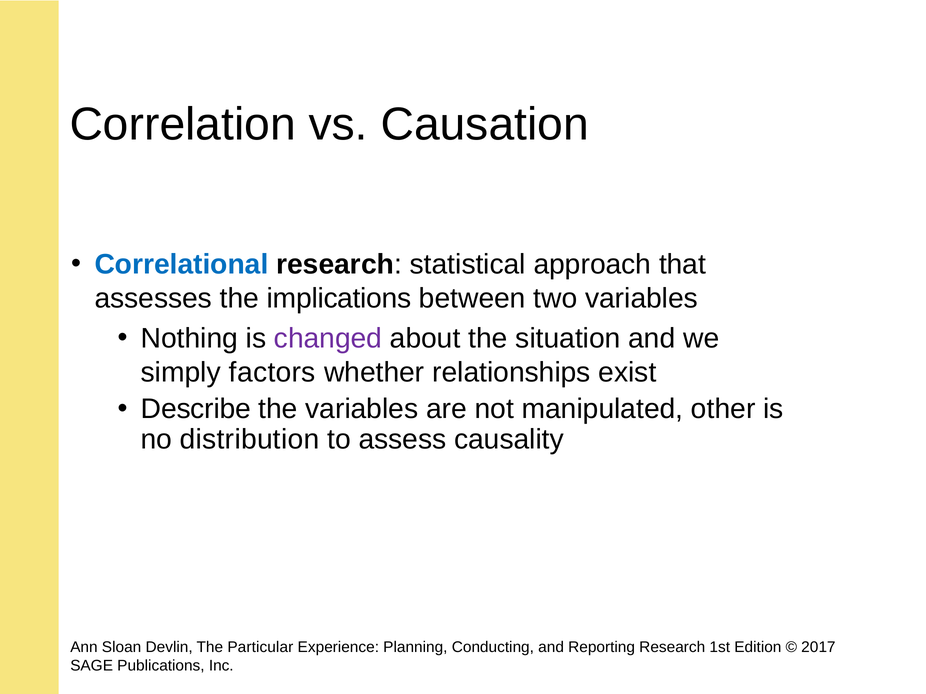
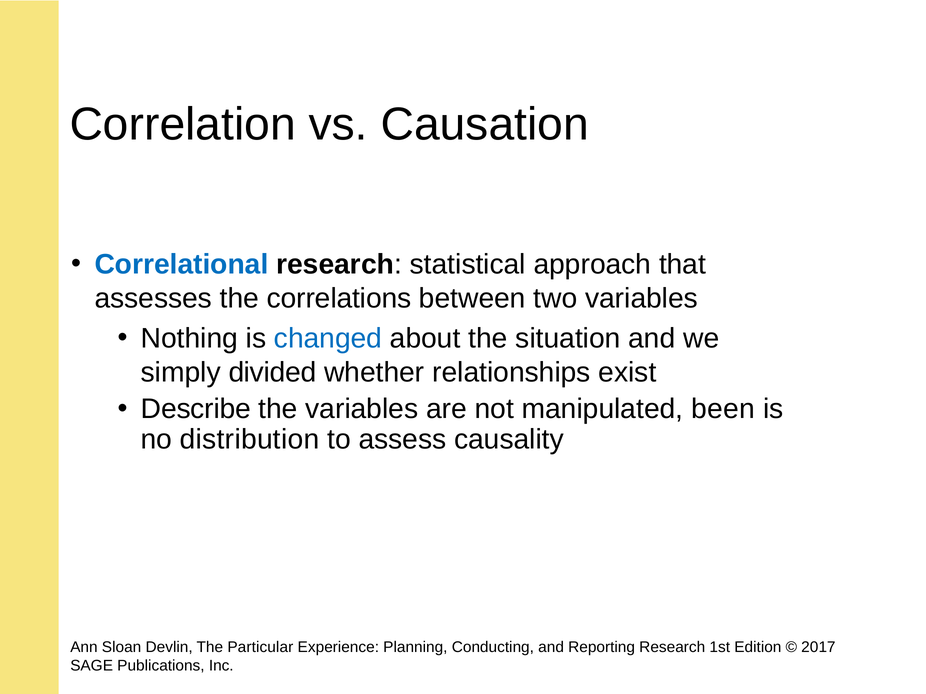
implications: implications -> correlations (339, 298)
changed colour: purple -> blue (328, 339)
factors: factors -> divided (273, 373)
other: other -> been (723, 409)
